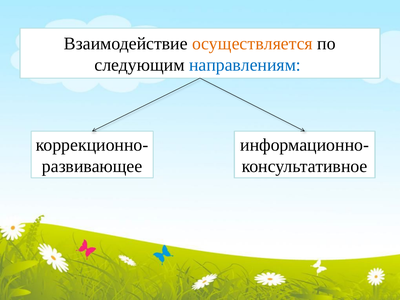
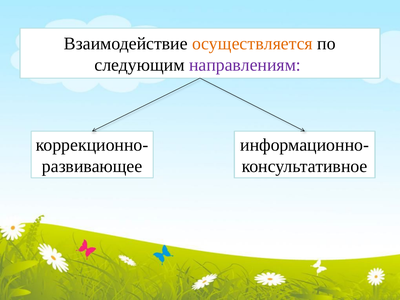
направлениям colour: blue -> purple (245, 65)
